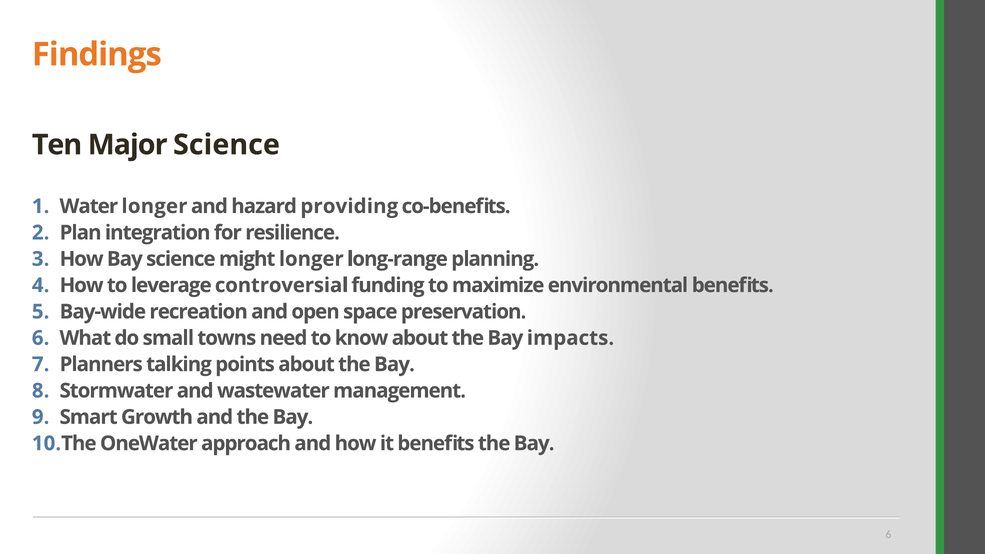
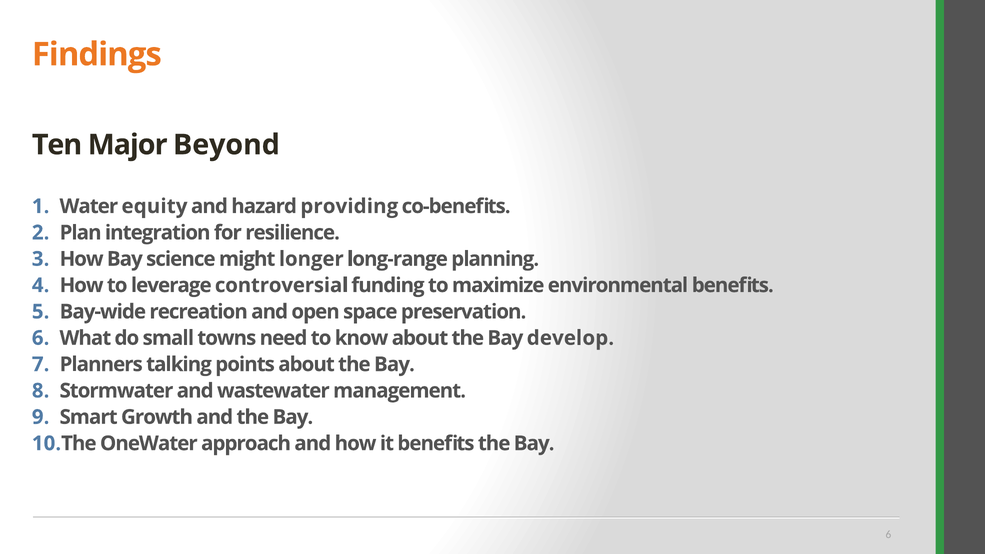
Major Science: Science -> Beyond (226, 145)
Water longer: longer -> equity (154, 206)
impacts: impacts -> develop (570, 338)
